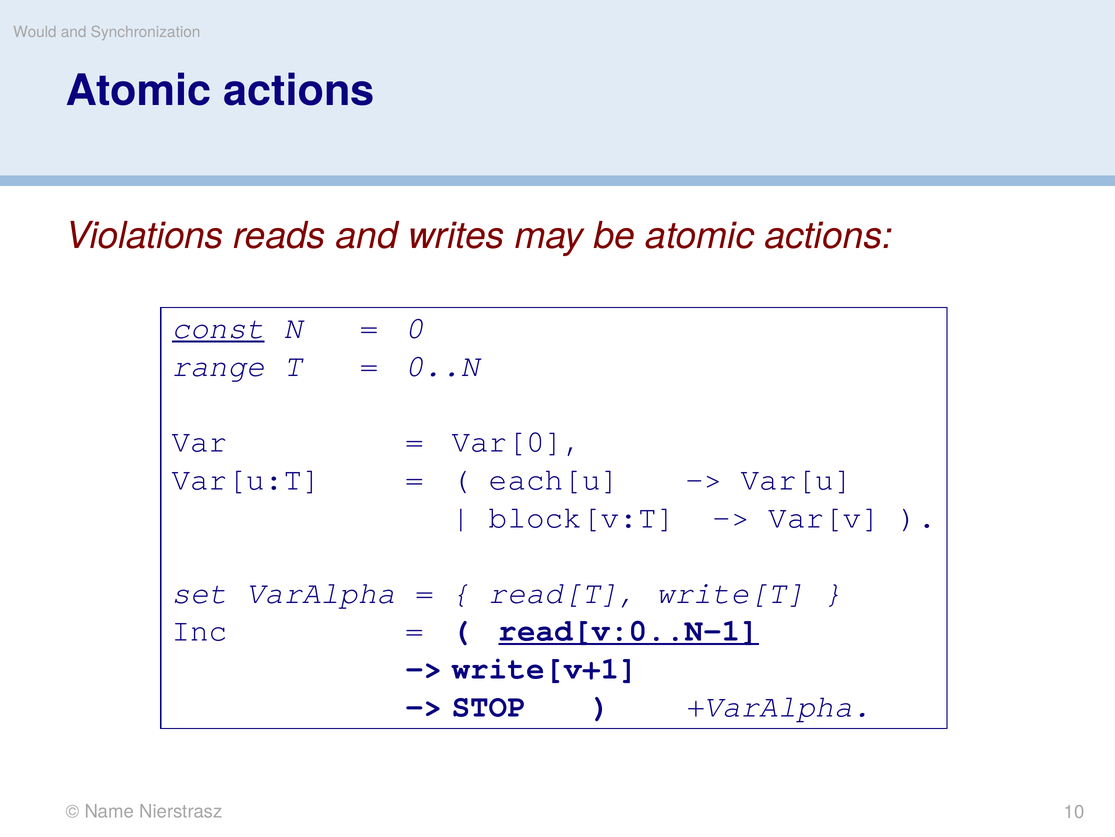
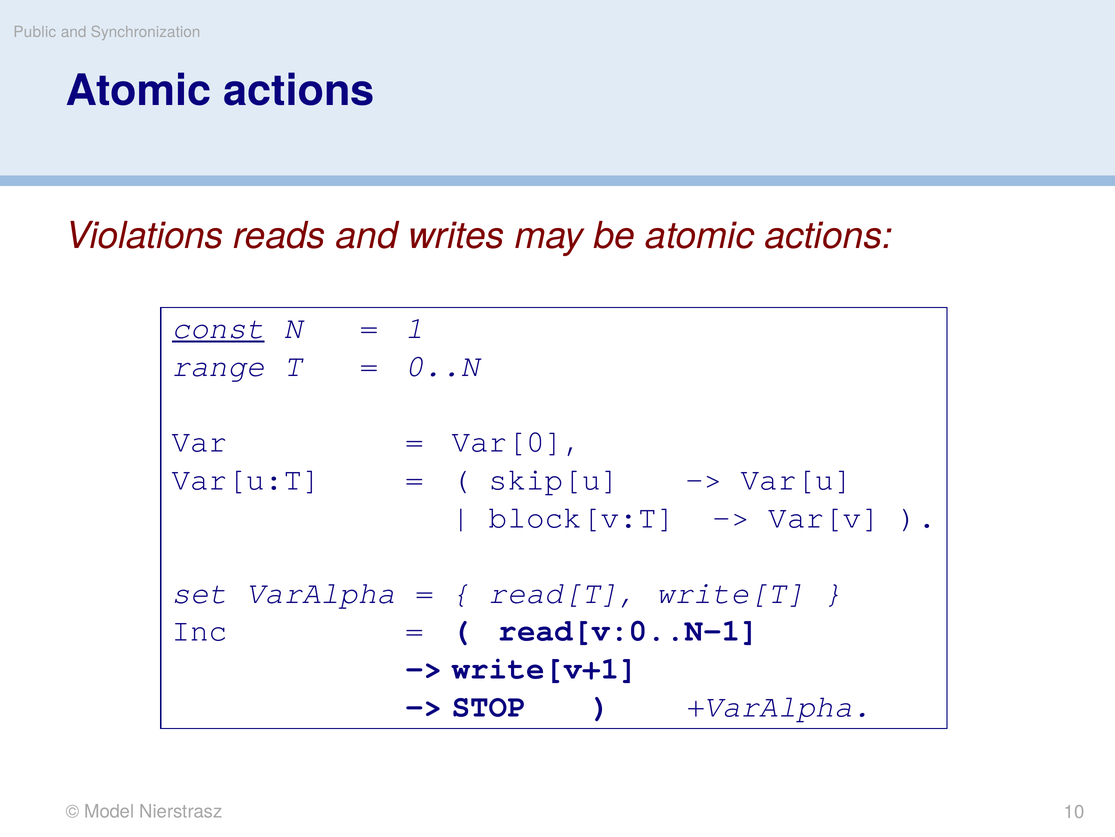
Would: Would -> Public (35, 32)
0: 0 -> 1 (414, 328)
each[u: each[u -> skip[u (554, 479)
read[v:0..N-1 underline: present -> none (629, 630)
Name: Name -> Model (109, 811)
